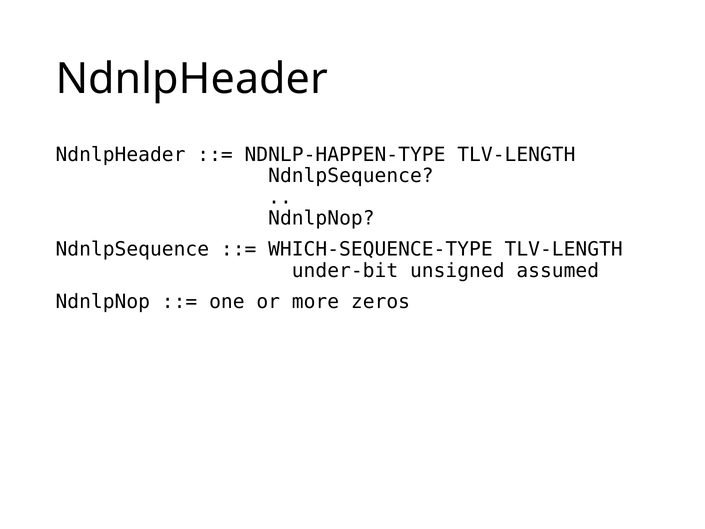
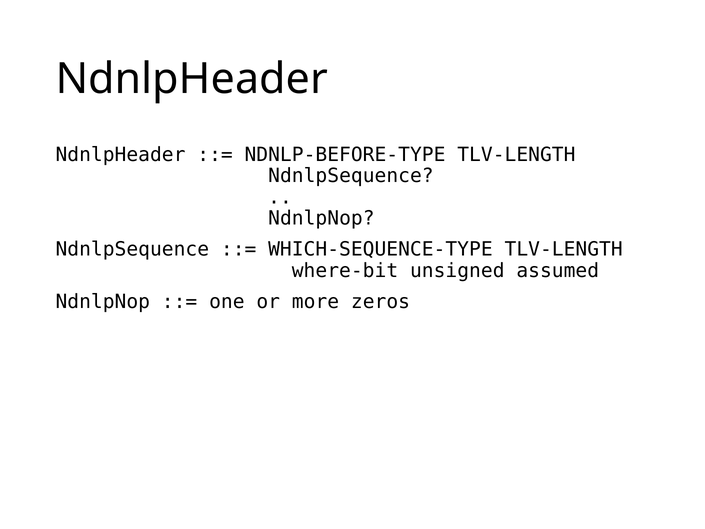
NDNLP-HAPPEN-TYPE: NDNLP-HAPPEN-TYPE -> NDNLP-BEFORE-TYPE (345, 155)
under-bit: under-bit -> where-bit (345, 270)
